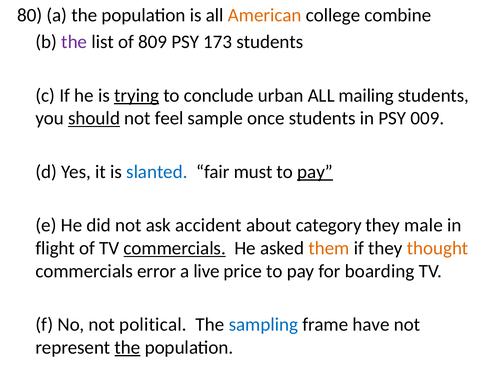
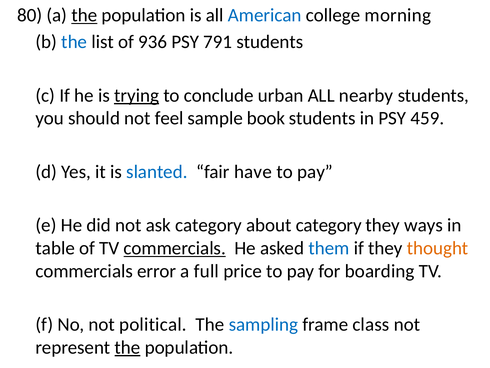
the underline: none -> present (84, 15)
American colour: orange -> blue (265, 15)
combine: combine -> morning (398, 15)
the colour: purple -> blue (74, 42)
809: 809 -> 936 (153, 42)
173: 173 -> 791 (218, 42)
mailing: mailing -> nearby (366, 95)
should underline: present -> none (94, 118)
once: once -> book (266, 118)
009: 009 -> 459 (427, 118)
must: must -> have (253, 172)
pay underline: present -> none (315, 172)
ask accident: accident -> category (209, 225)
male: male -> ways (424, 225)
flight: flight -> table (55, 248)
them colour: orange -> blue (329, 248)
live: live -> full (206, 271)
have: have -> class (371, 324)
